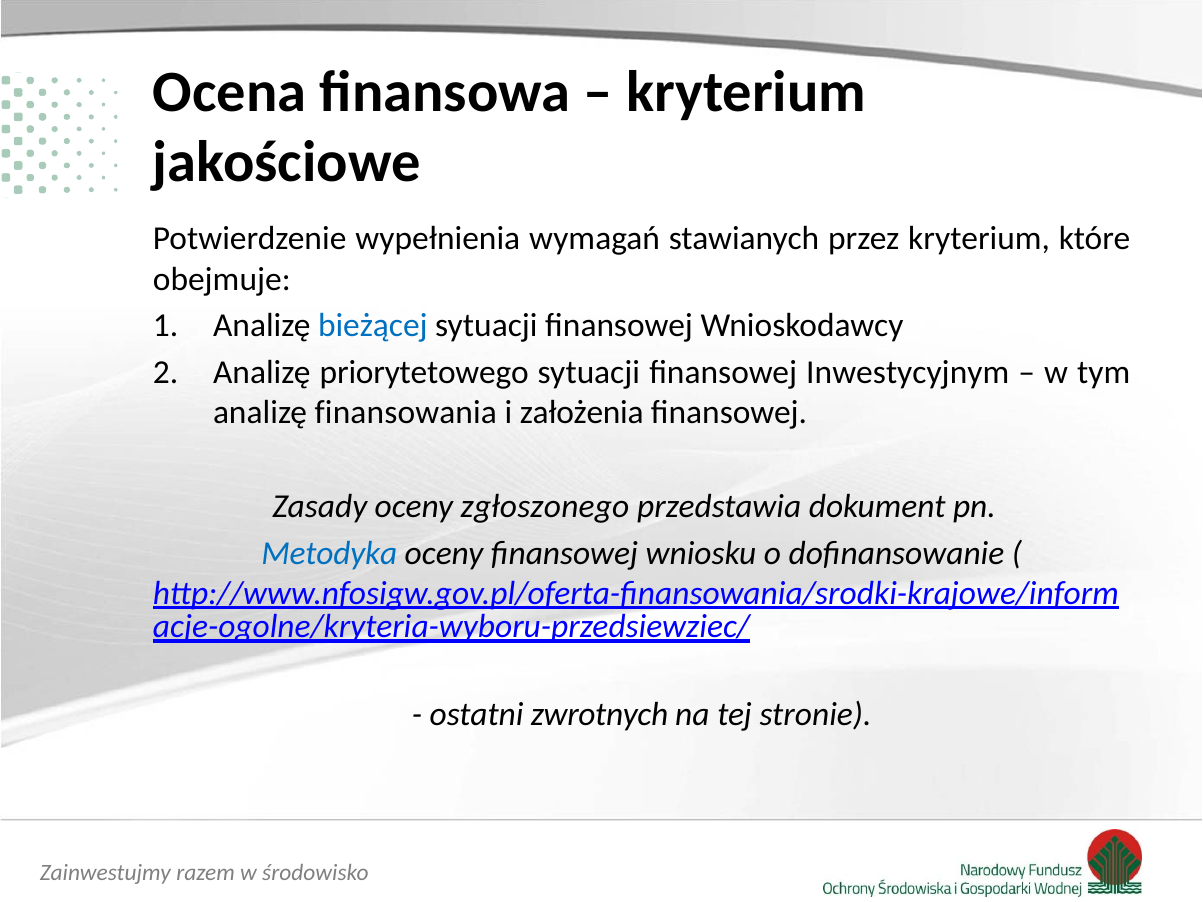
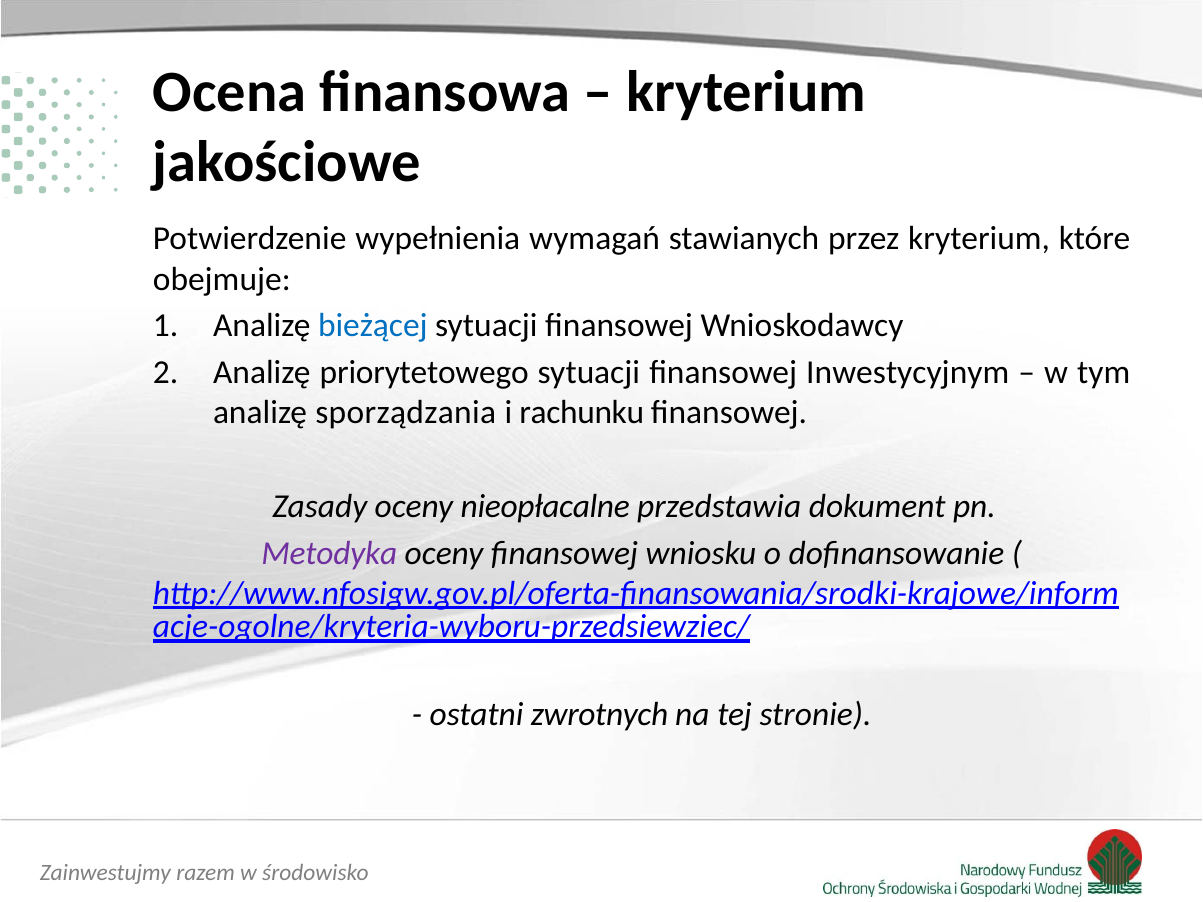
finansowania: finansowania -> sporządzania (406, 413)
założenia: założenia -> rachunku (582, 413)
zgłoszonego: zgłoszonego -> nieopłacalne (545, 506)
Metodyka colour: blue -> purple (329, 553)
